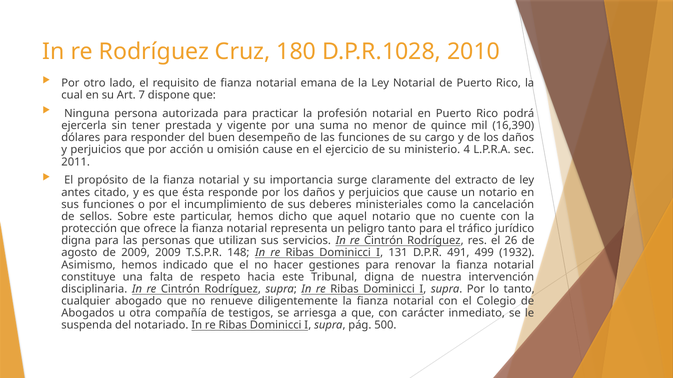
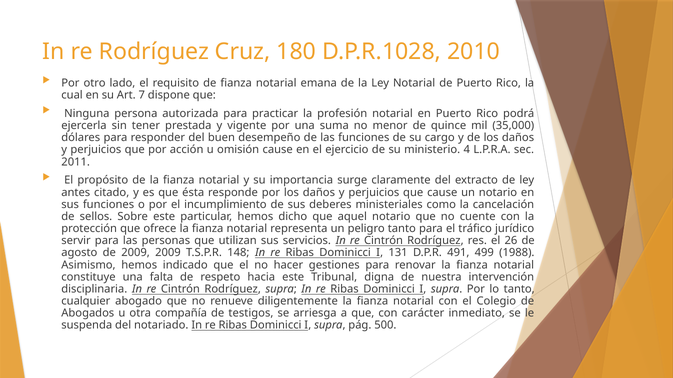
16,390: 16,390 -> 35,000 (513, 126)
digna: digna -> servir (76, 241)
1932: 1932 -> 1988 (517, 253)
